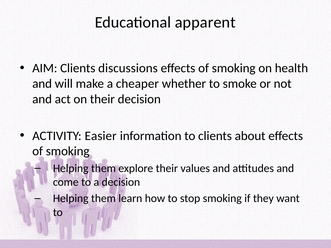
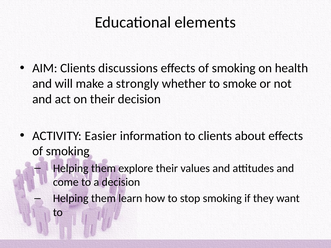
apparent: apparent -> elements (205, 22)
cheaper: cheaper -> strongly (137, 84)
